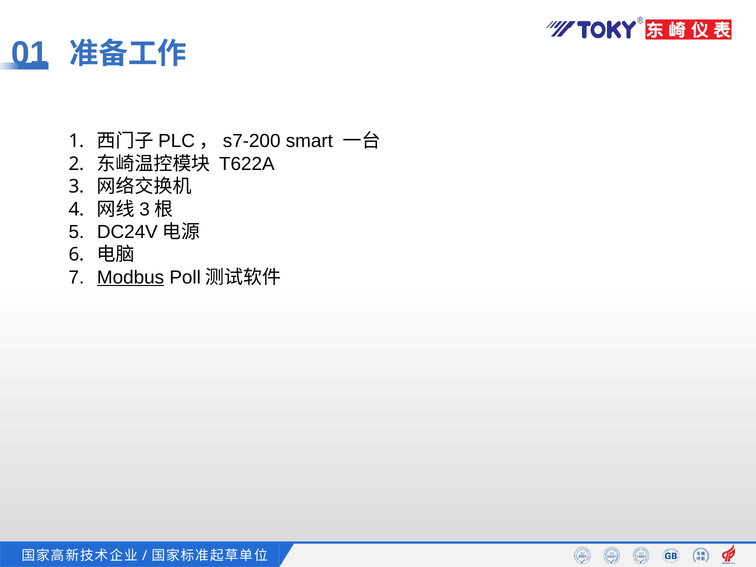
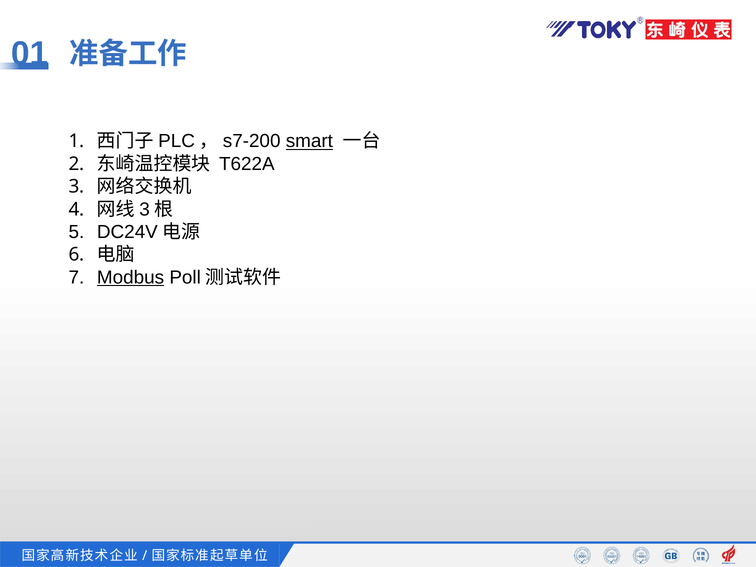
smart underline: none -> present (309, 141)
